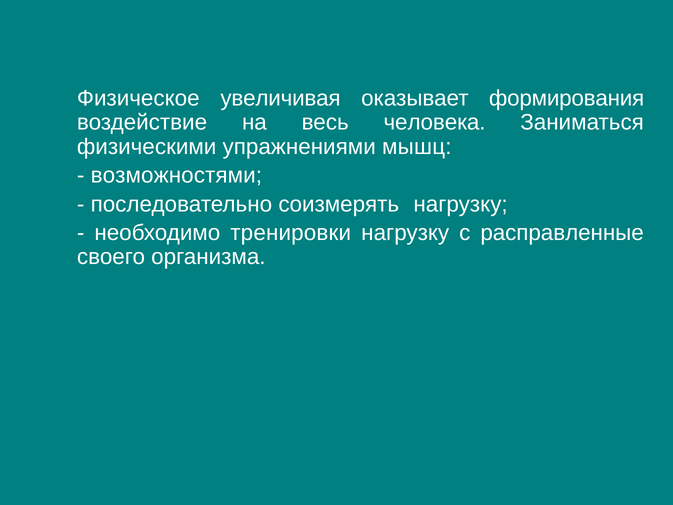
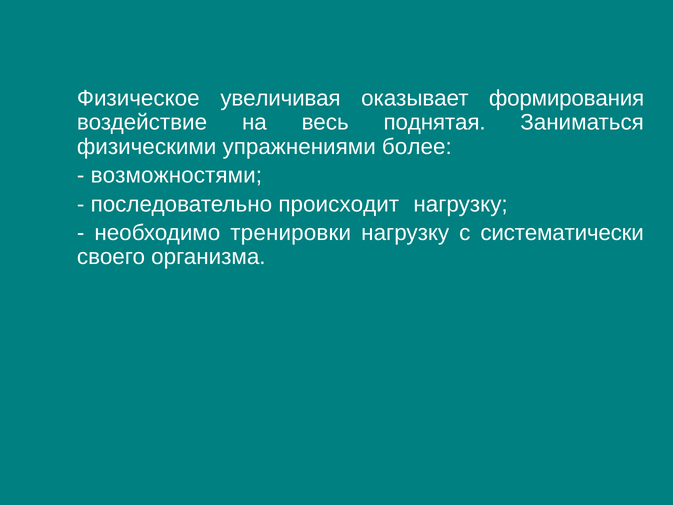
человека: человека -> поднятая (435, 122)
мышц: мышц -> более (417, 147)
соизмерять: соизмерять -> происходит (339, 204)
расправленные: расправленные -> систематически (562, 233)
